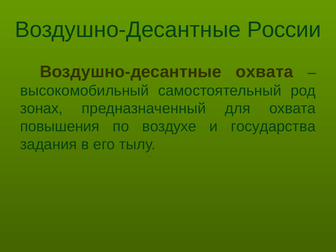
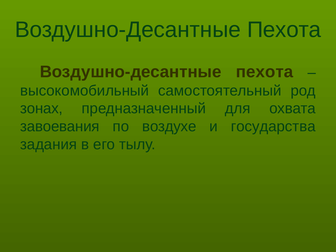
России: России -> Пехота (284, 30)
охвата: охвата -> пехота (265, 72)
повышения: повышения -> завоевания (60, 126)
